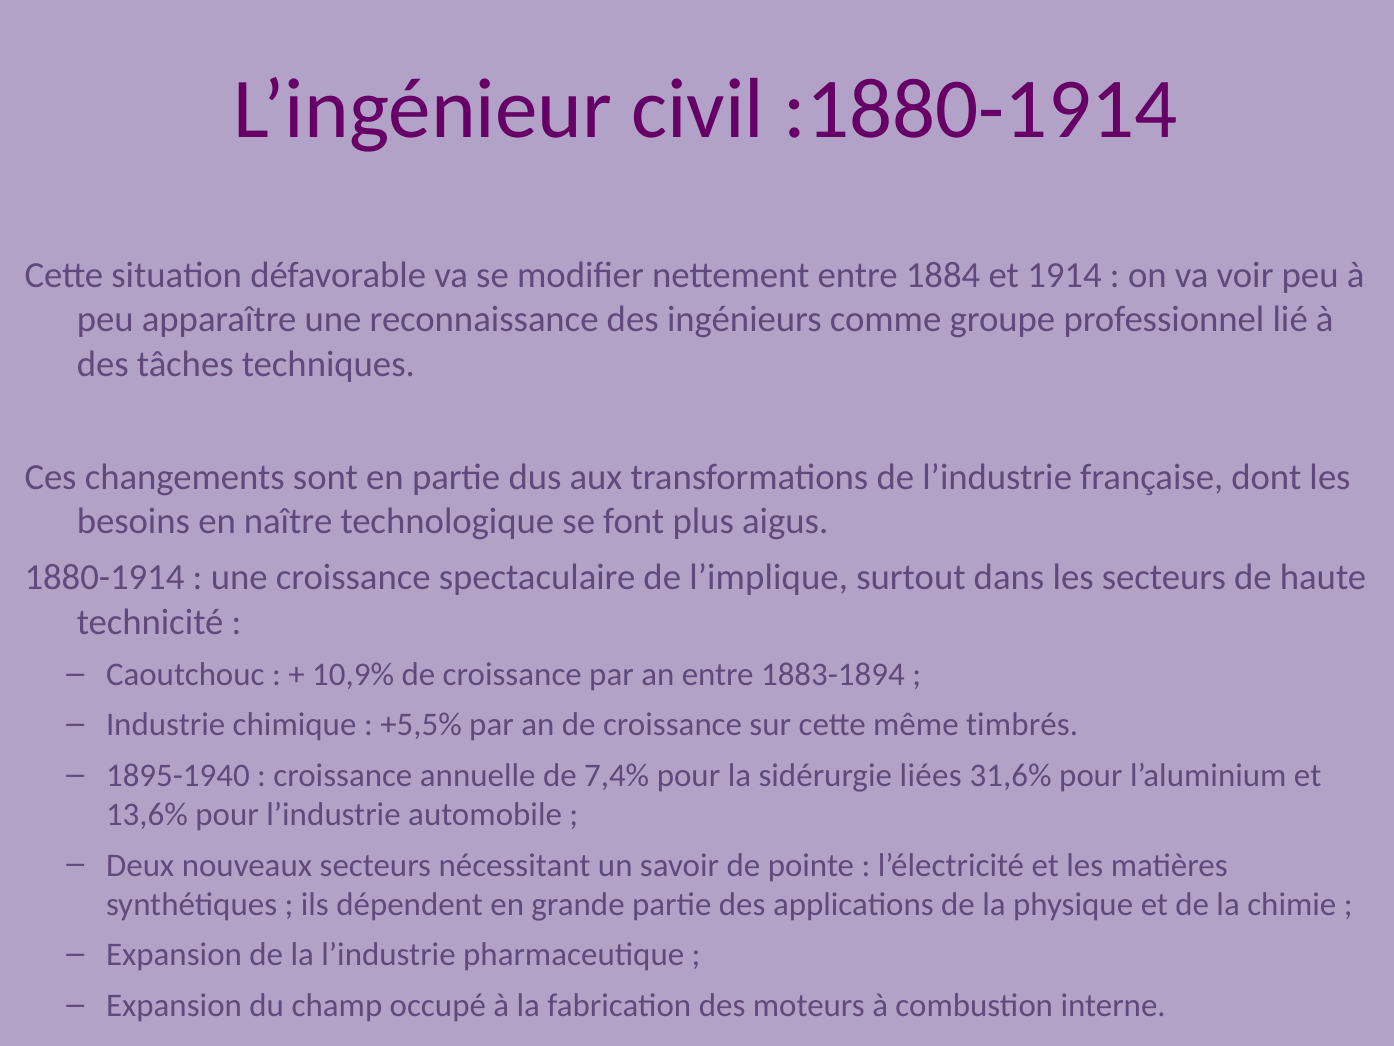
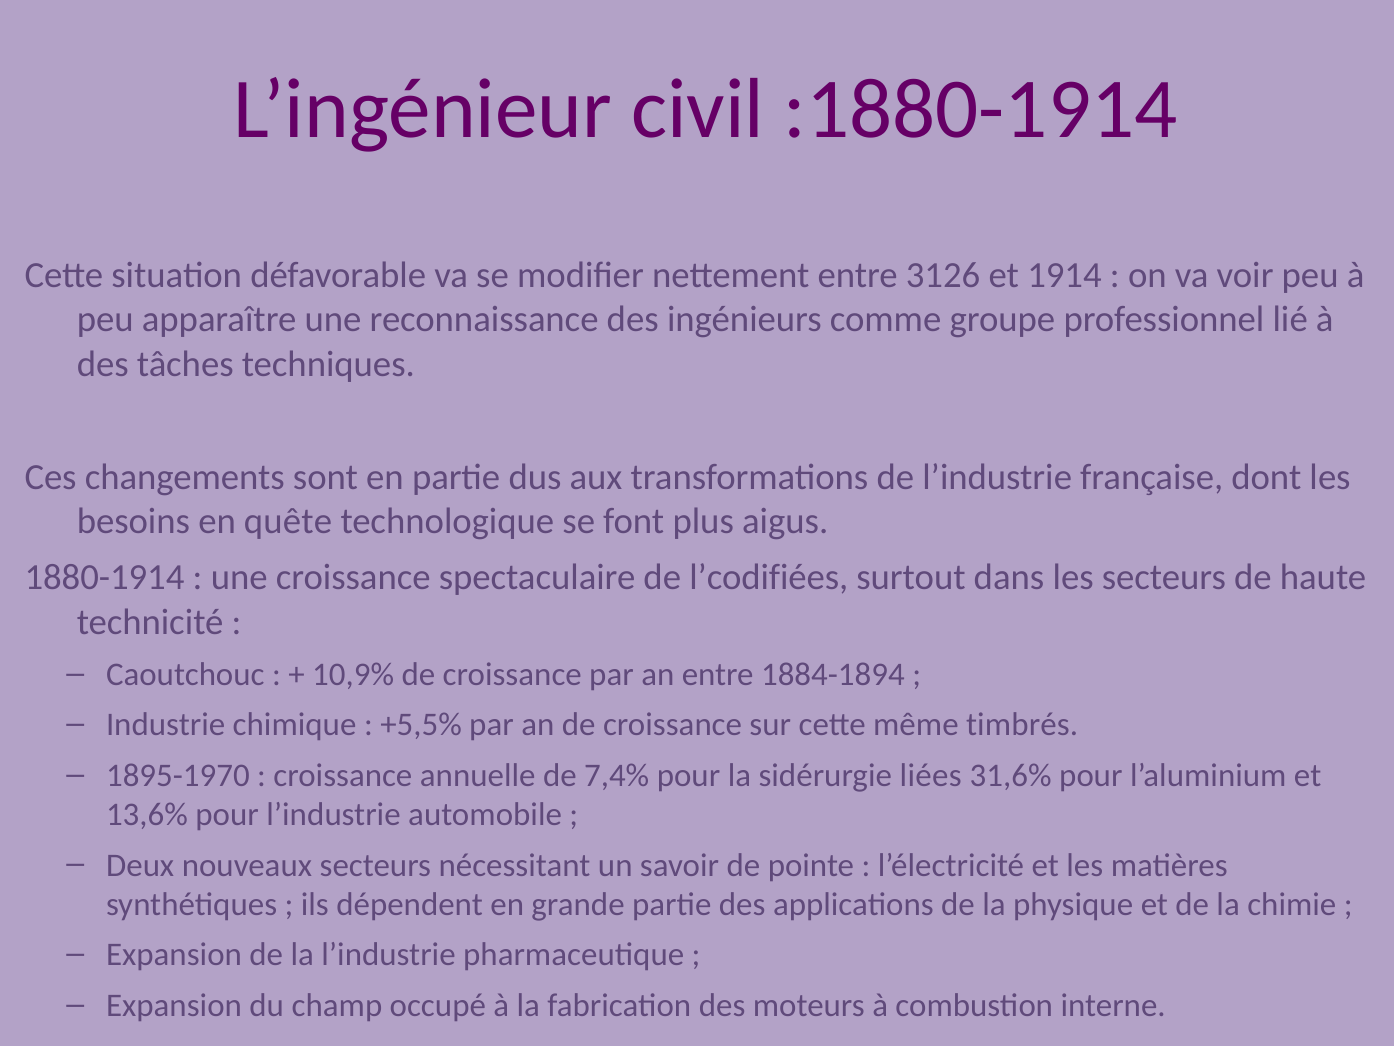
1884: 1884 -> 3126 (943, 276)
naître: naître -> quête (288, 521)
l’implique: l’implique -> l’codifiées (769, 578)
1883-1894: 1883-1894 -> 1884-1894 (833, 674)
1895-1940: 1895-1940 -> 1895-1970 (178, 775)
